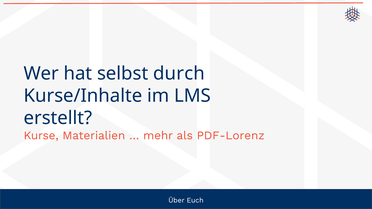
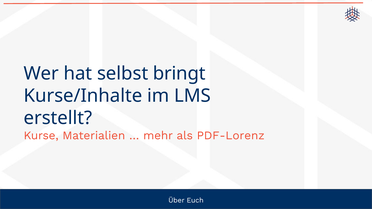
durch: durch -> bringt (179, 74)
